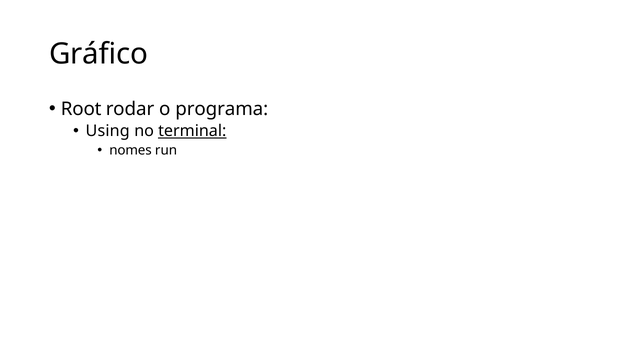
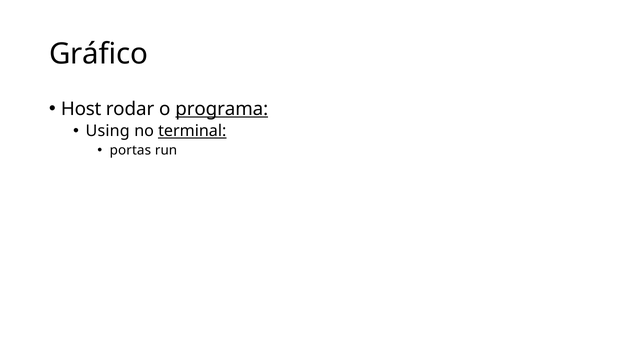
Root: Root -> Host (81, 109)
programa underline: none -> present (222, 109)
nomes: nomes -> portas (130, 150)
